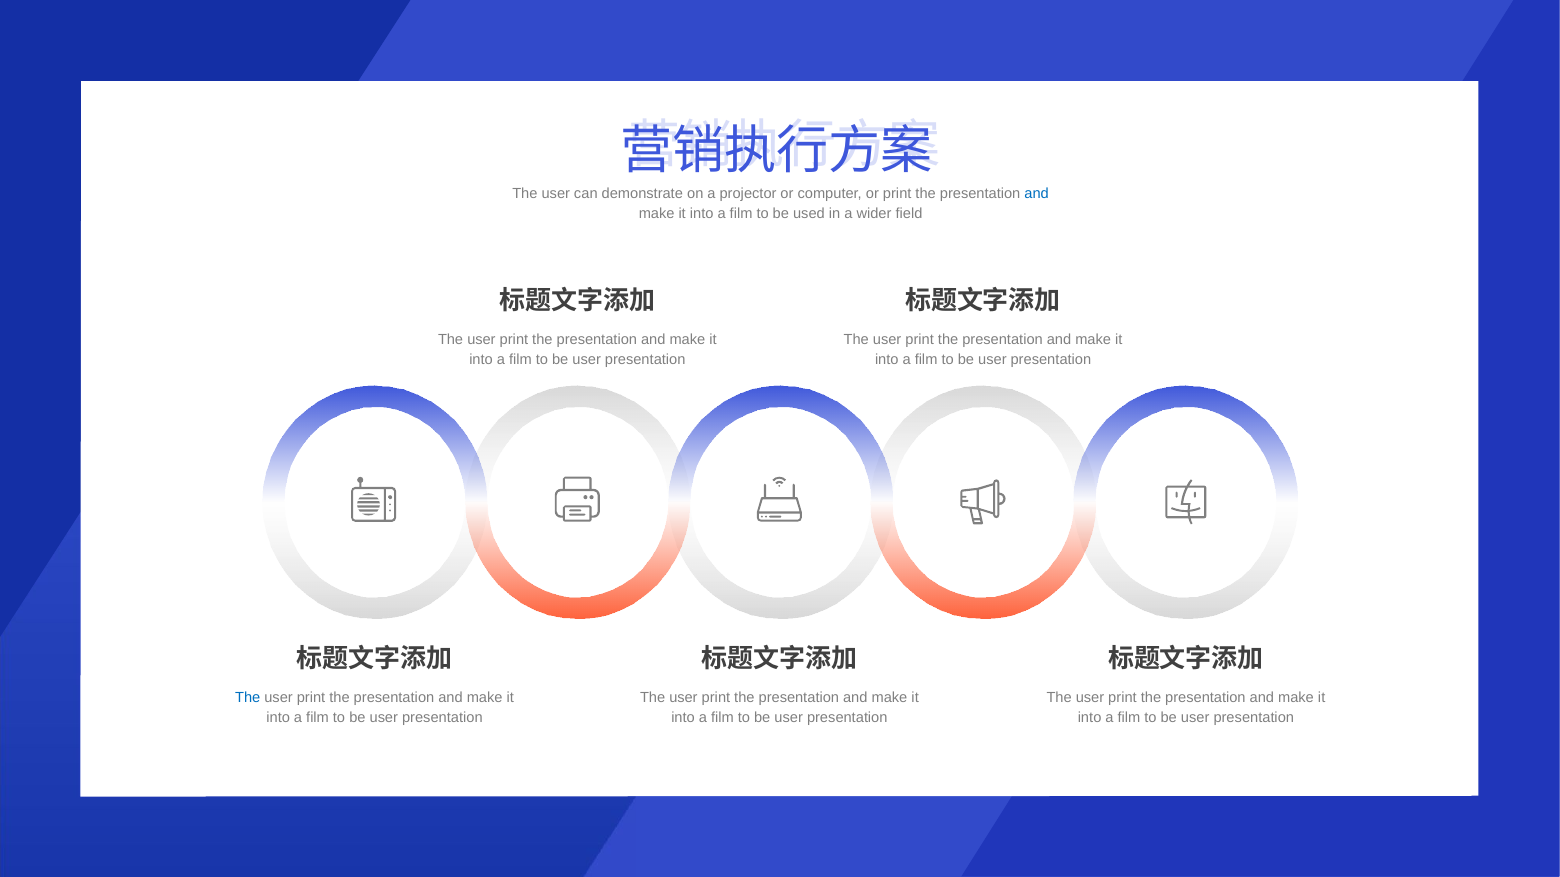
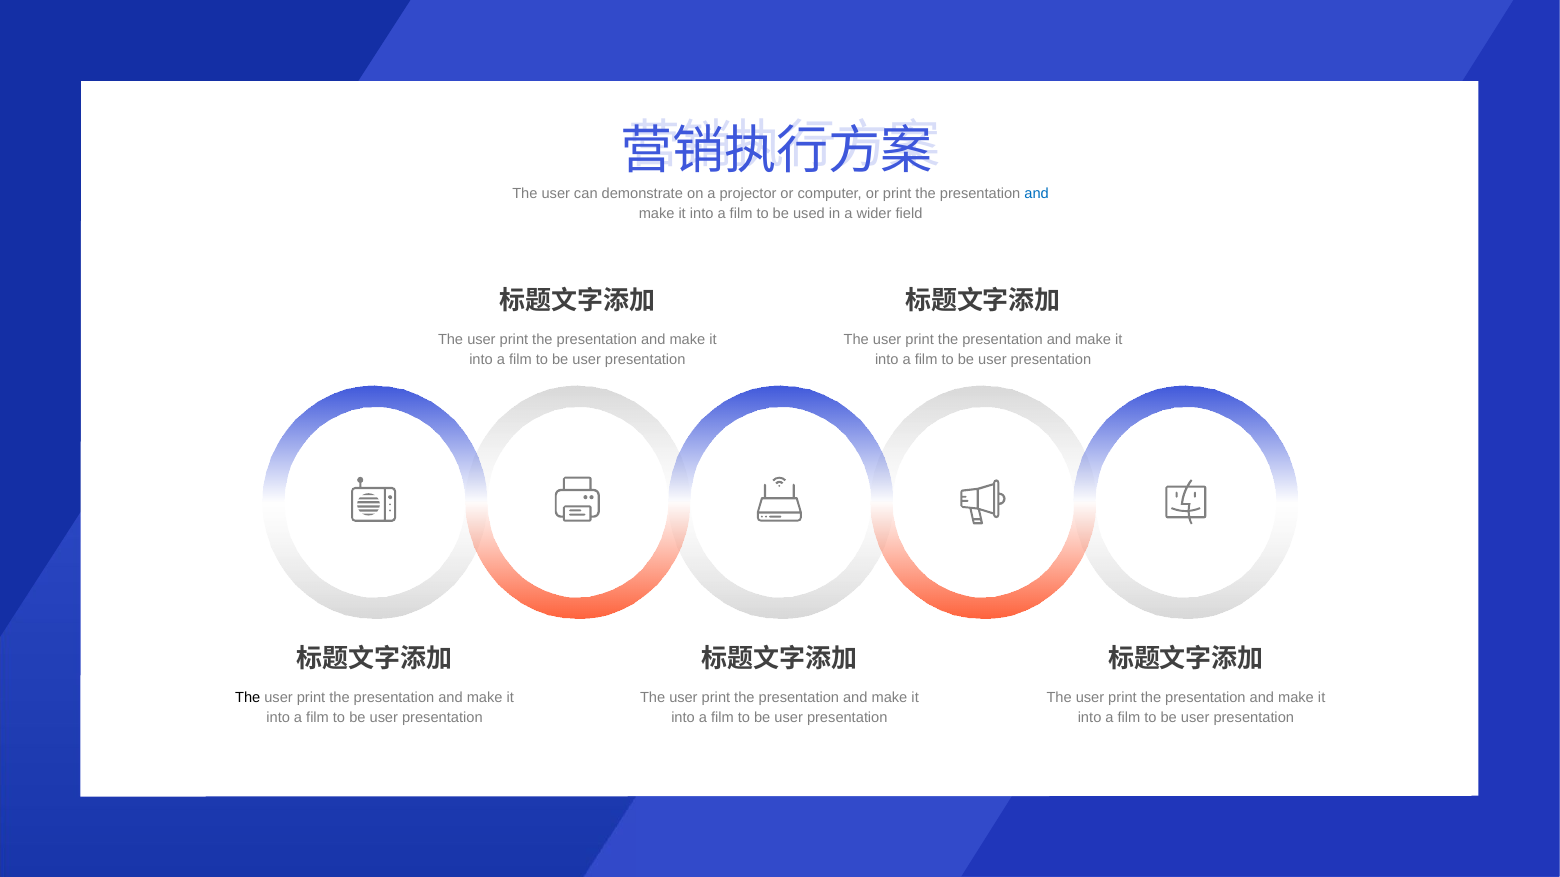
The colour: blue -> black (248, 698)
